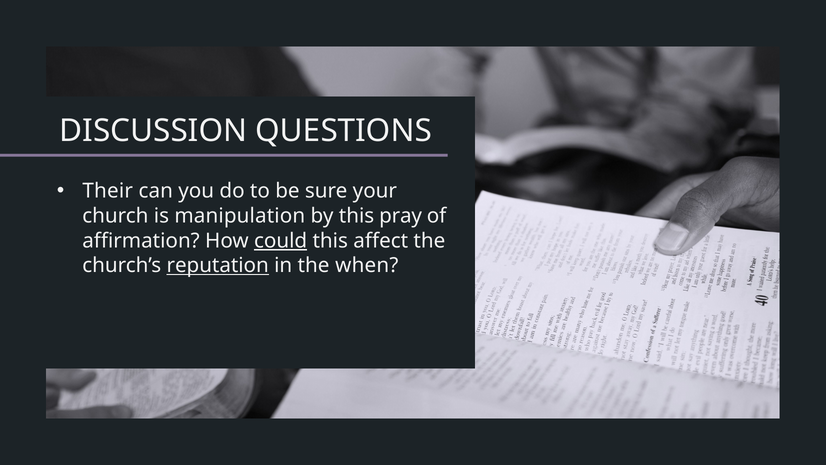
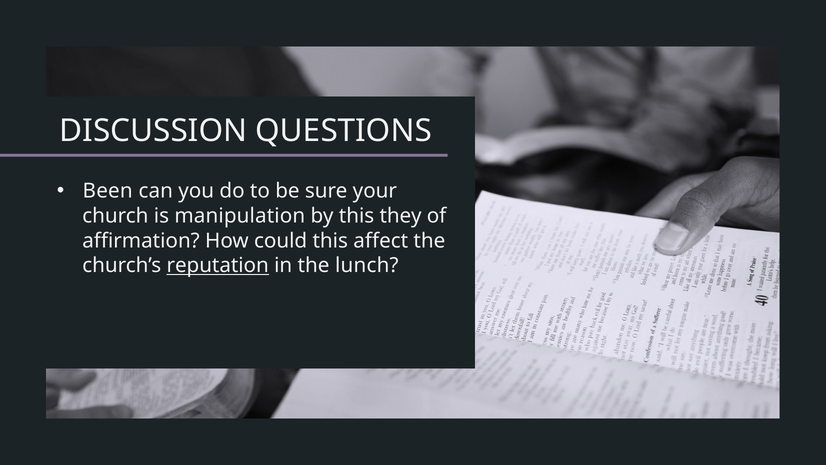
Their: Their -> Been (108, 191)
pray: pray -> they (401, 216)
could underline: present -> none (281, 241)
when: when -> lunch (367, 265)
